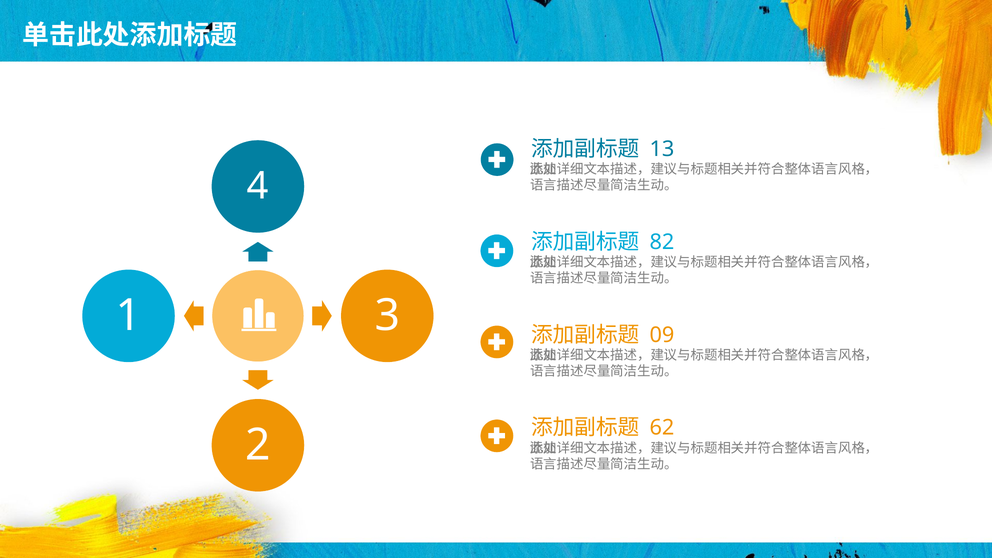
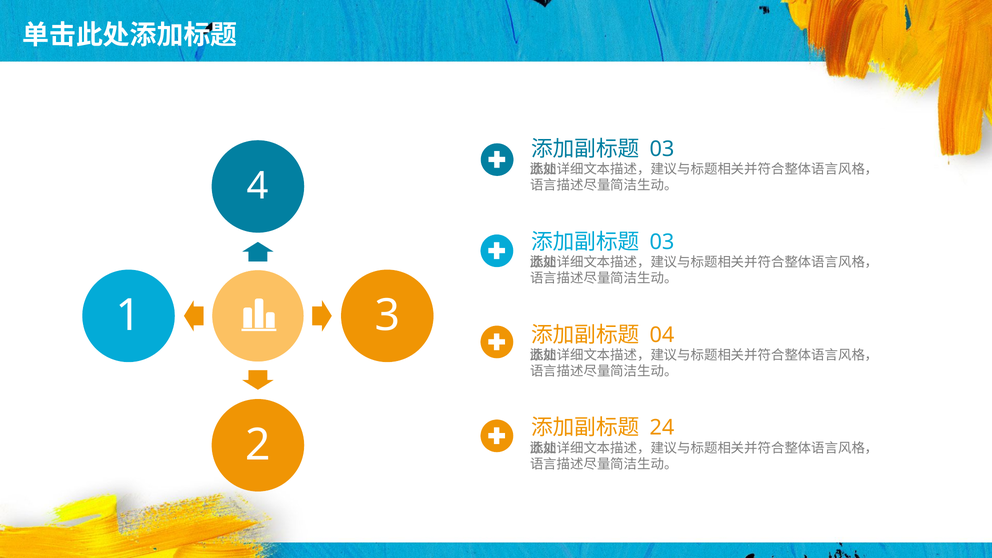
13: 13 -> 03 (662, 149)
82: 82 -> 03 (662, 242)
09: 09 -> 04 (662, 335)
62: 62 -> 24 (662, 428)
